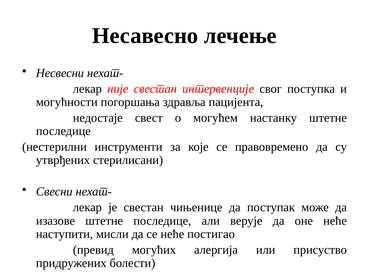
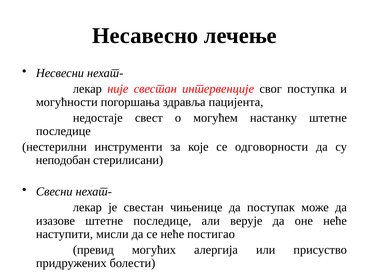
правовремено: правовремено -> одговорности (272, 147)
утврђених: утврђених -> неподобан (63, 160)
